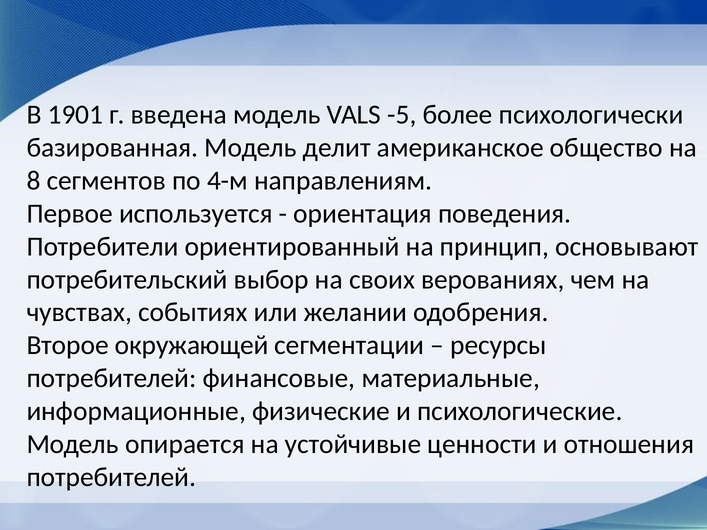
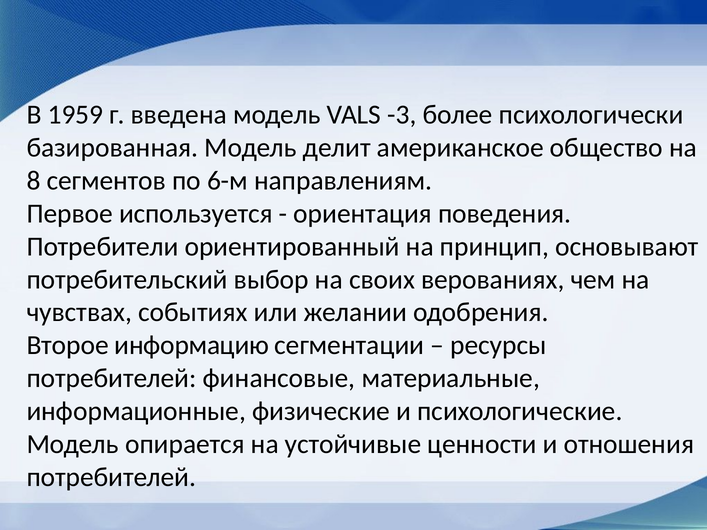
1901: 1901 -> 1959 (75, 115)
-5: -5 -> -3 (402, 115)
4-м: 4-м -> 6-м (228, 181)
окружающей: окружающей -> информацию (192, 345)
